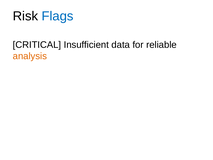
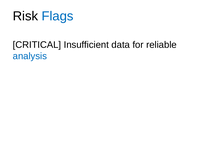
analysis colour: orange -> blue (30, 56)
